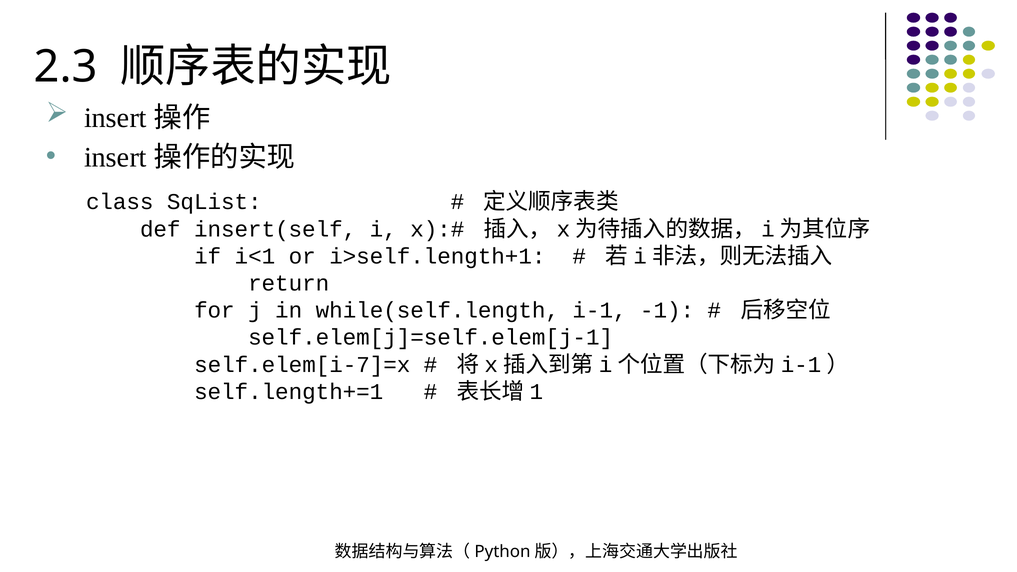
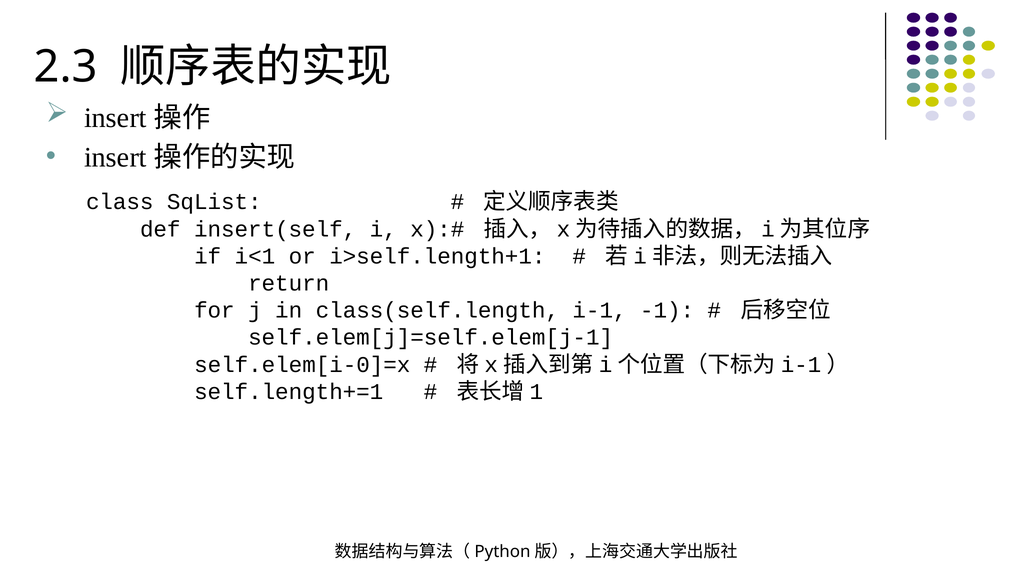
while(self.length: while(self.length -> class(self.length (437, 310)
self.elem[i-7]=x: self.elem[i-7]=x -> self.elem[i-0]=x (302, 365)
